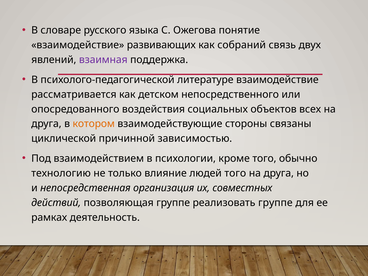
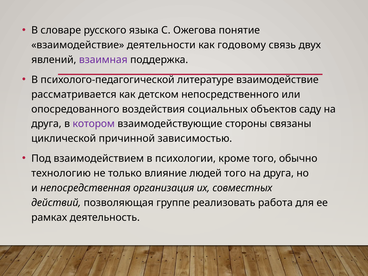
развивающих: развивающих -> деятельности (161, 45)
собраний: собраний -> годовому (242, 45)
всех: всех -> саду (310, 109)
котором colour: orange -> purple (94, 124)
реализовать группе: группе -> работа (275, 203)
